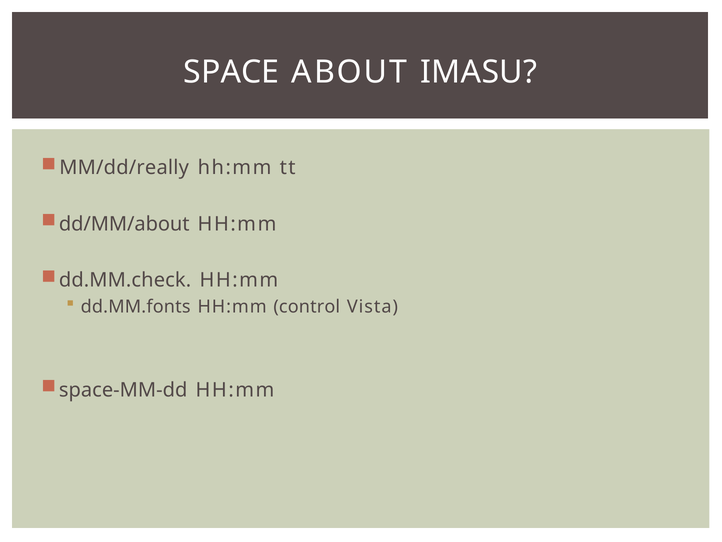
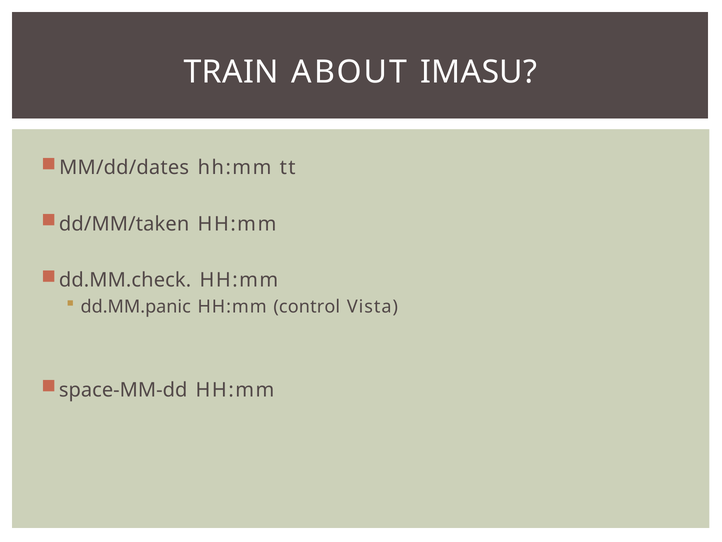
SPACE: SPACE -> TRAIN (231, 72)
MM/dd/really: MM/dd/really -> MM/dd/dates (124, 168)
dd/MM/about: dd/MM/about -> dd/MM/taken (124, 224)
dd.MM.fonts: dd.MM.fonts -> dd.MM.panic (136, 306)
